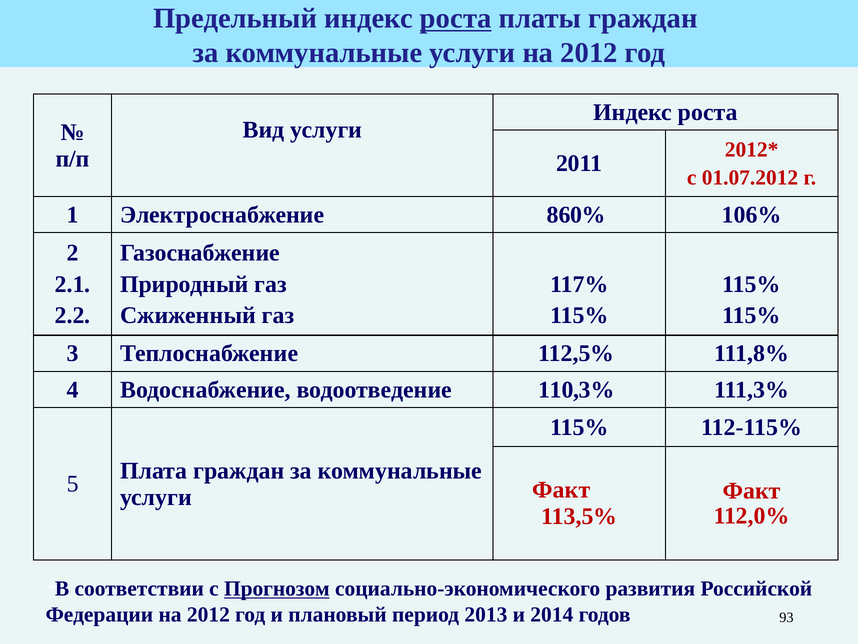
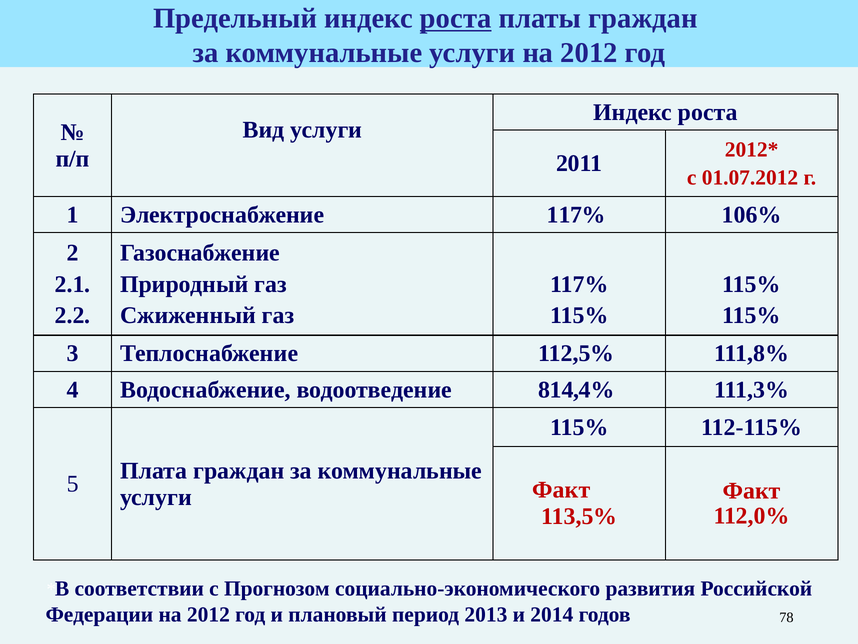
Электроснабжение 860%: 860% -> 117% (576, 215)
110,3%: 110,3% -> 814,4% (576, 389)
Прогнозом underline: present -> none (277, 588)
93: 93 -> 78 (786, 617)
